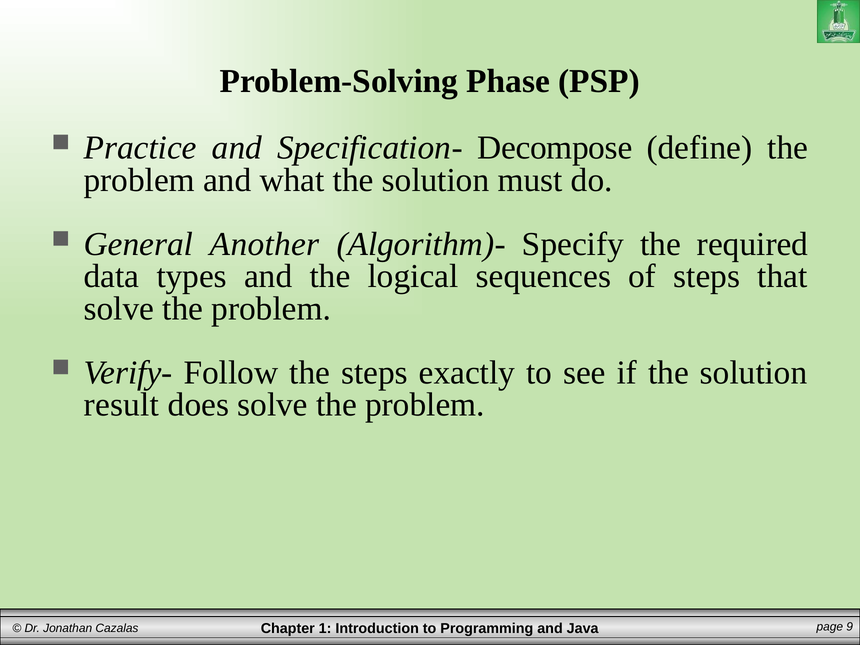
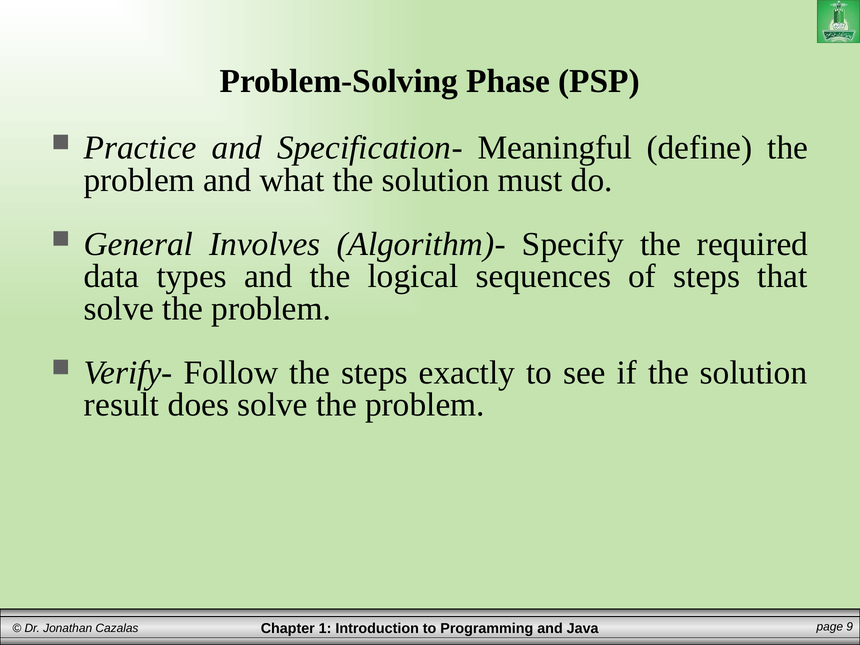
Decompose: Decompose -> Meaningful (555, 148)
Another: Another -> Involves (265, 244)
